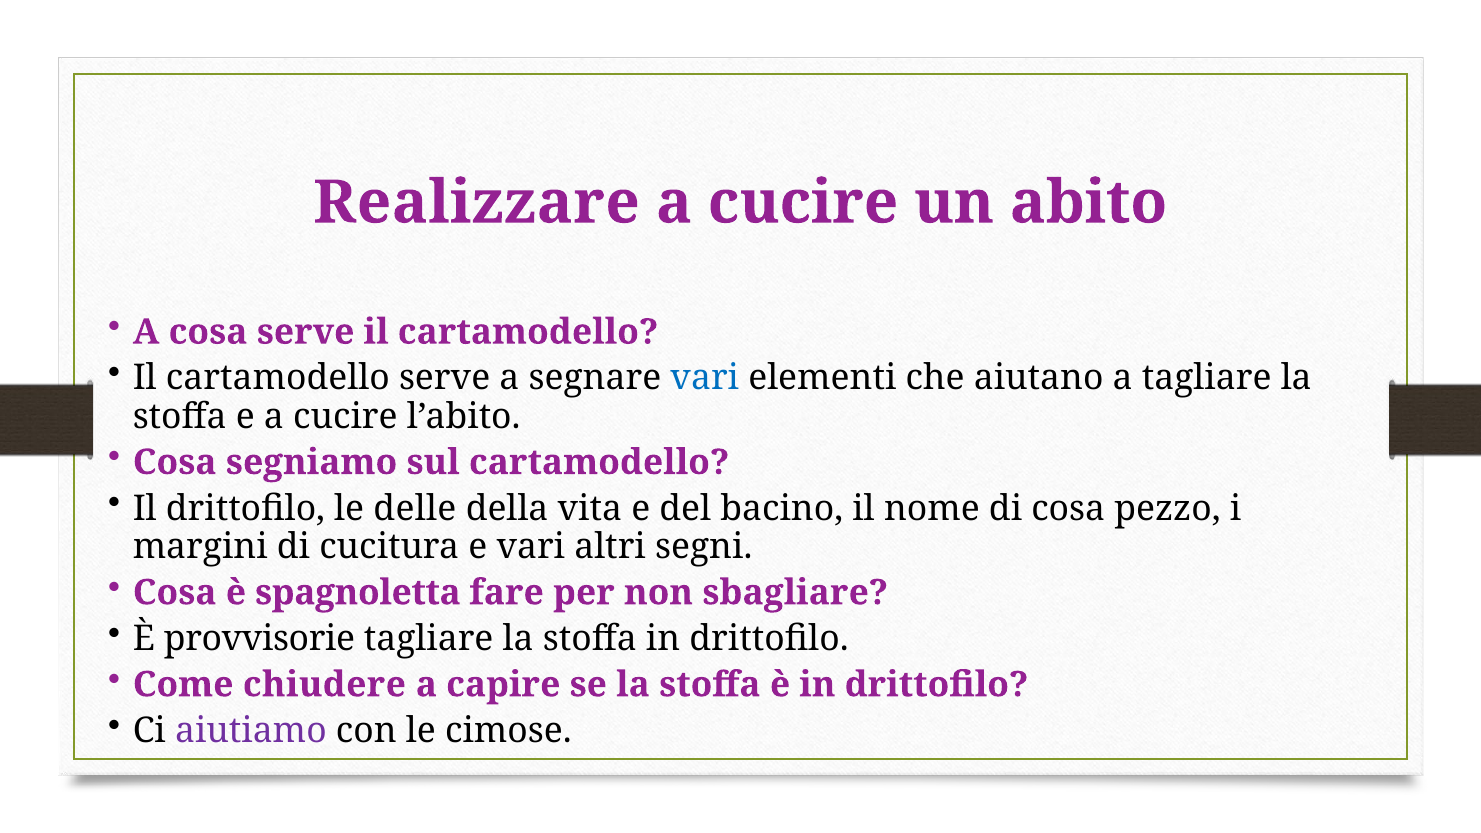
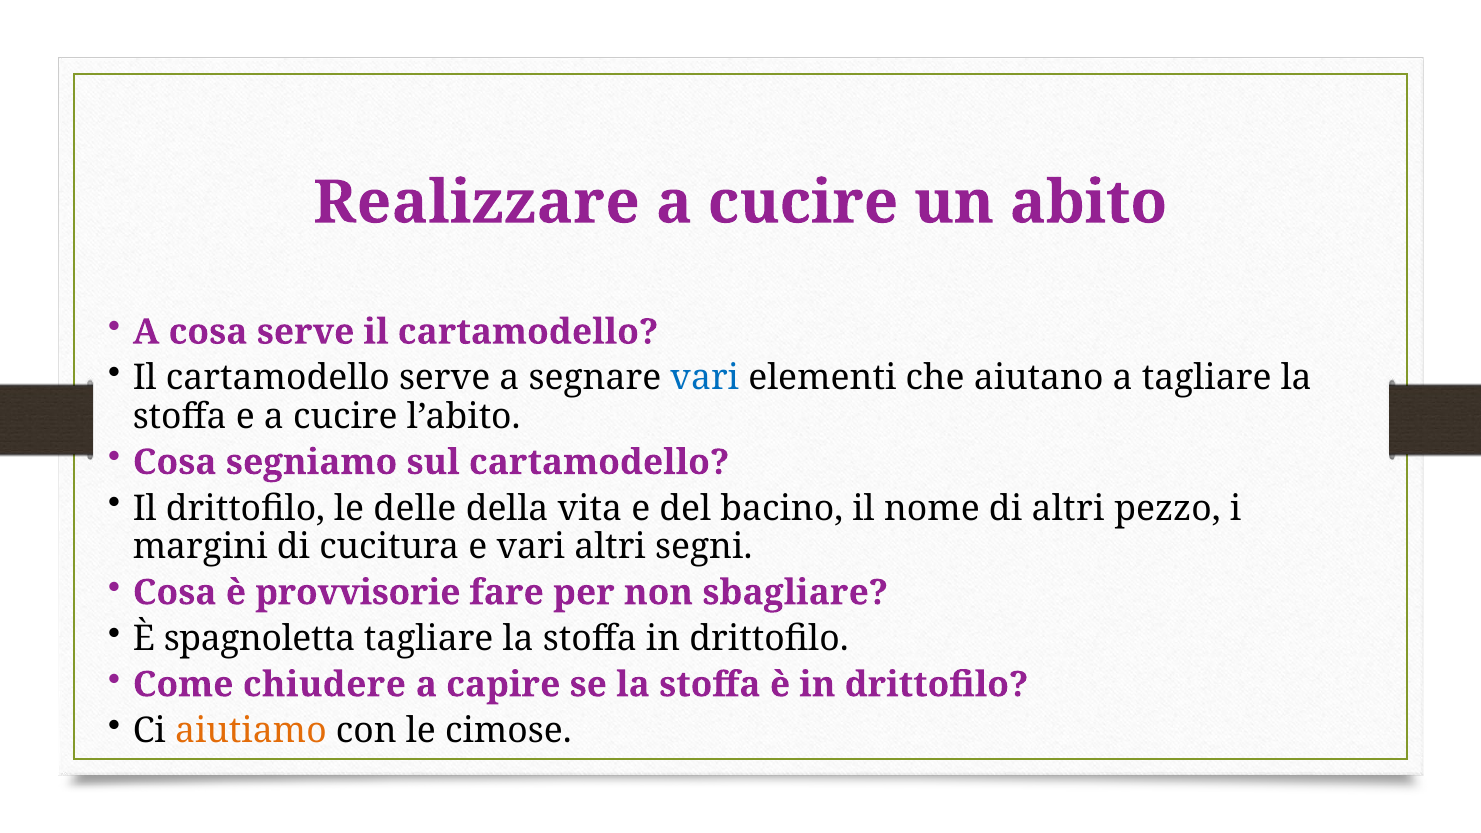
di cosa: cosa -> altri (1068, 508)
spagnoletta: spagnoletta -> provvisorie (358, 593)
provvisorie: provvisorie -> spagnoletta (260, 639)
aiutiamo colour: purple -> orange (251, 731)
